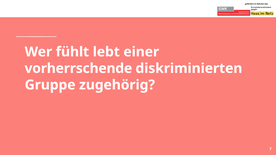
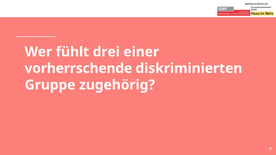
lebt: lebt -> drei (106, 52)
